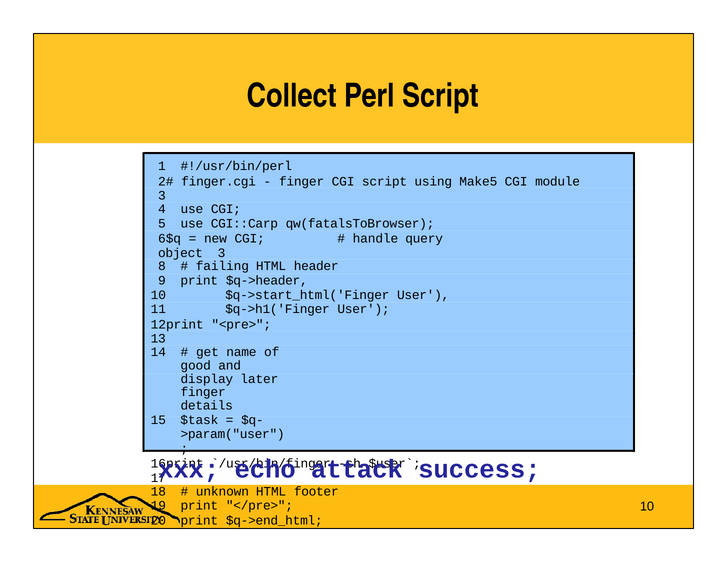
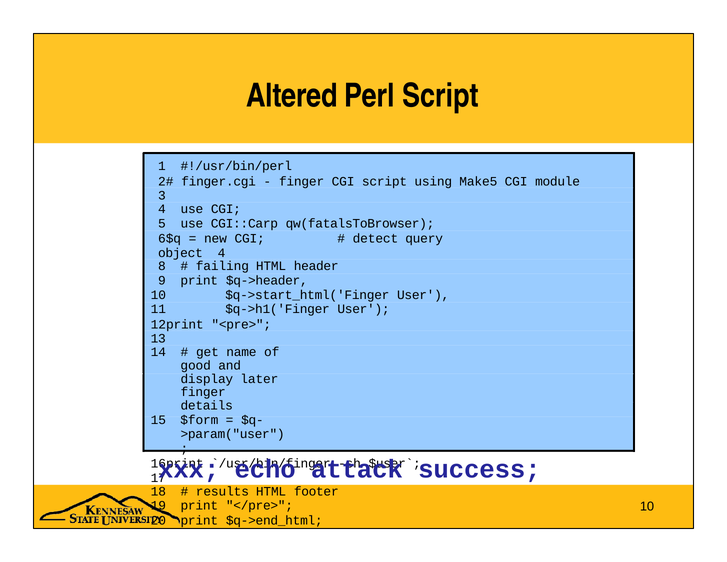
Collect: Collect -> Altered (292, 96)
handle: handle -> detect (375, 238)
object 3: 3 -> 4 (222, 253)
$task: $task -> $form (199, 420)
unknown: unknown -> results (222, 491)
